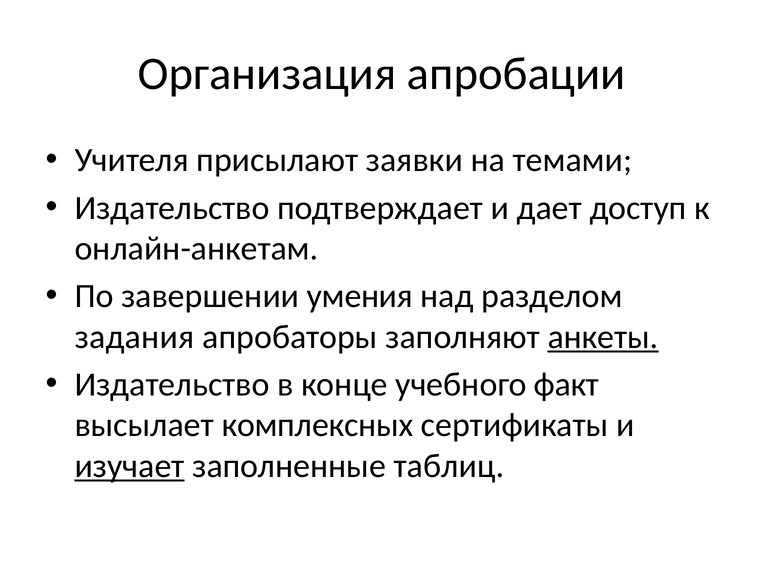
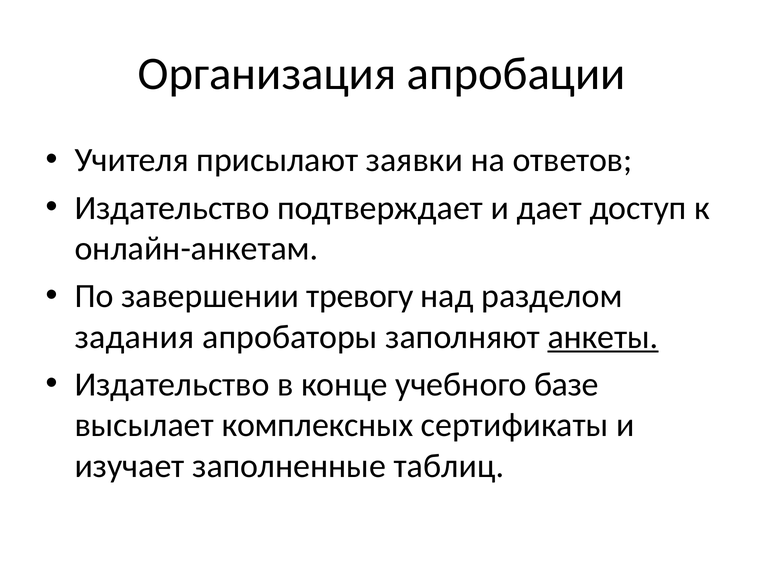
темами: темами -> ответов (572, 160)
умения: умения -> тревогу (360, 296)
факт: факт -> базе (566, 384)
изучает underline: present -> none (130, 466)
